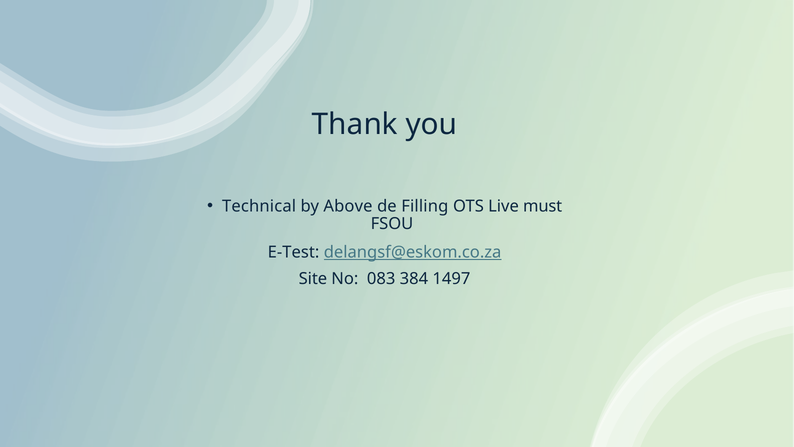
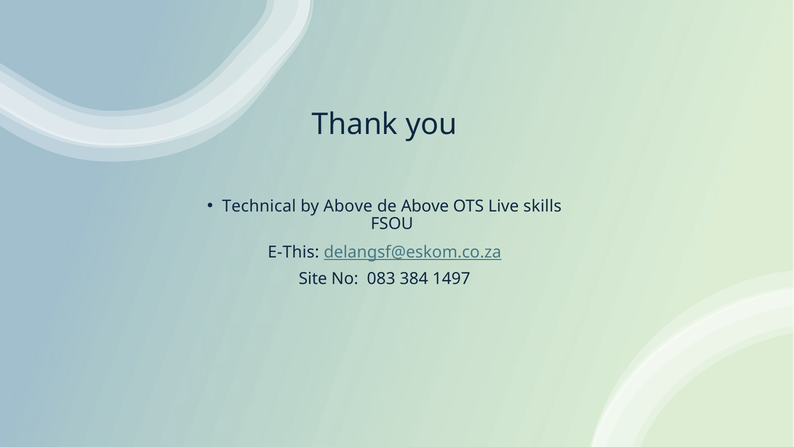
de Filling: Filling -> Above (425, 206)
must: must -> skills (542, 206)
E-Test: E-Test -> E-This (293, 252)
